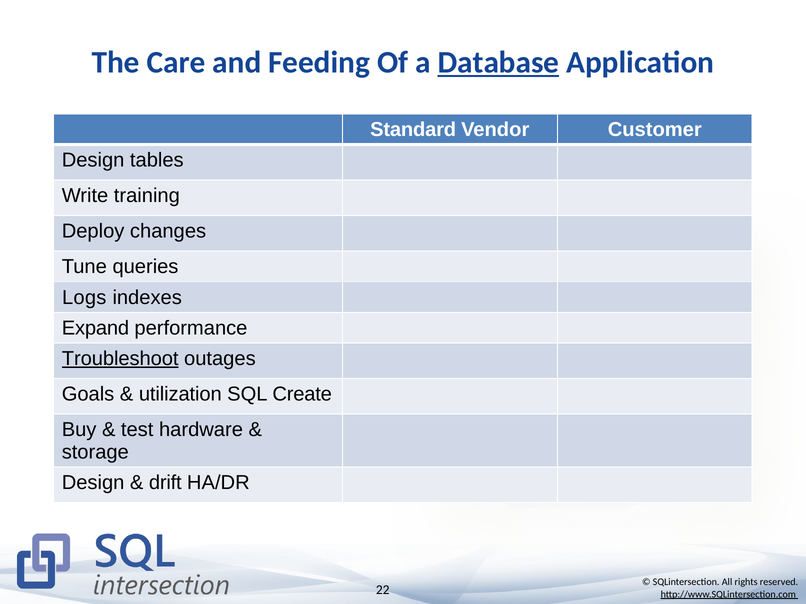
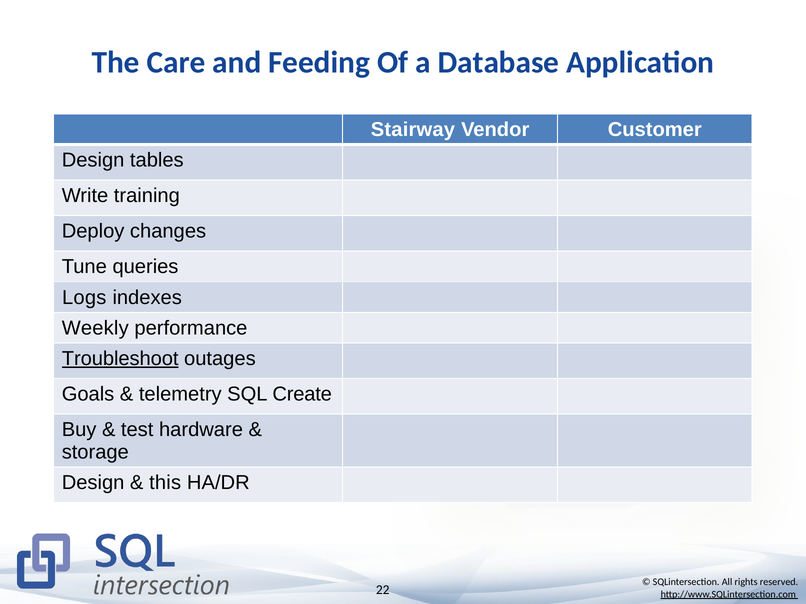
Database underline: present -> none (498, 63)
Standard: Standard -> Stairway (413, 130)
Expand: Expand -> Weekly (95, 328)
utilization: utilization -> telemetry (180, 394)
drift: drift -> this (165, 483)
